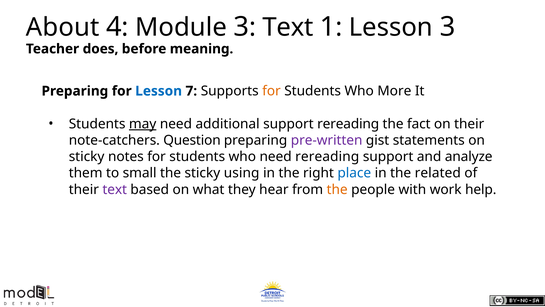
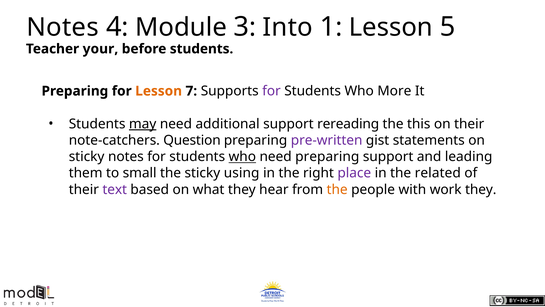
About: About -> Notes (63, 27)
3 Text: Text -> Into (288, 27)
Lesson 3: 3 -> 5 (447, 27)
does: does -> your (100, 49)
before meaning: meaning -> students (202, 49)
Lesson colour: blue -> orange (159, 91)
for colour: orange -> purple (271, 91)
fact: fact -> this (419, 124)
who underline: none -> present (242, 157)
need rereading: rereading -> preparing (327, 157)
analyze: analyze -> leading (469, 157)
place colour: blue -> purple (354, 173)
work help: help -> they (481, 189)
